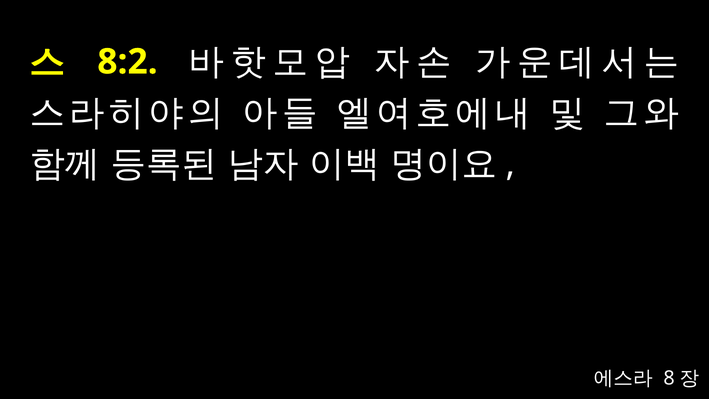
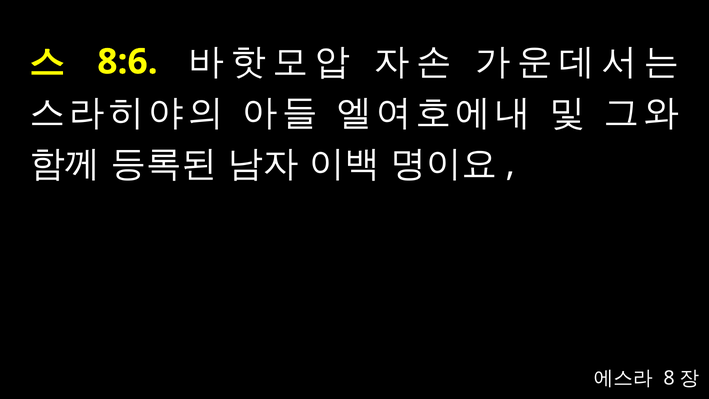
8:2: 8:2 -> 8:6 (127, 62)
